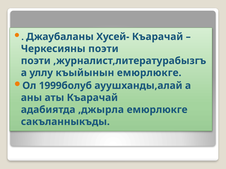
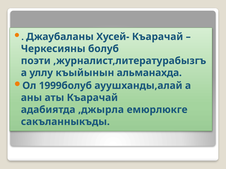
Черкесияны поэти: поэти -> болуб (103, 49)
къыйынын емюрлюкге: емюрлюкге -> альманахда (149, 73)
